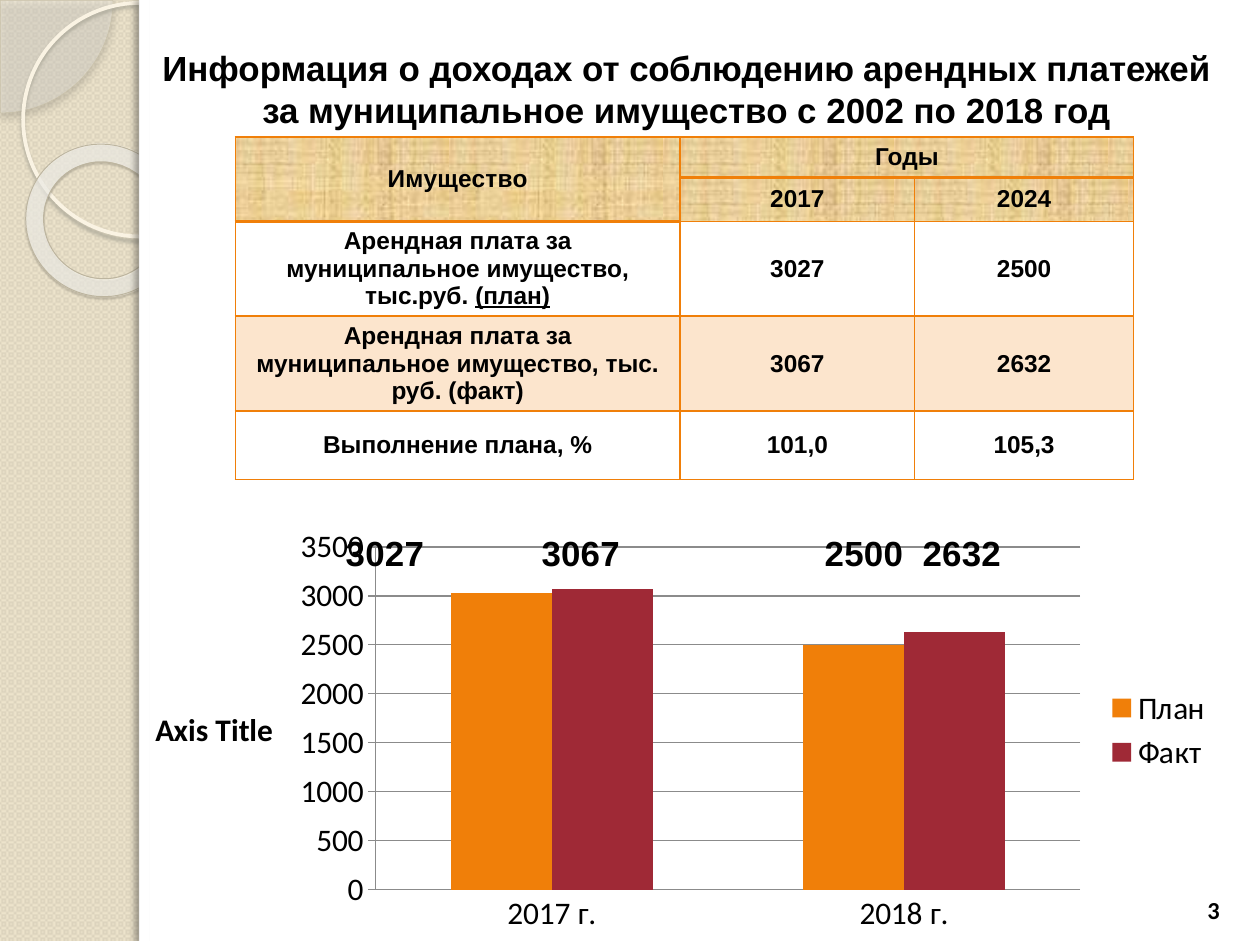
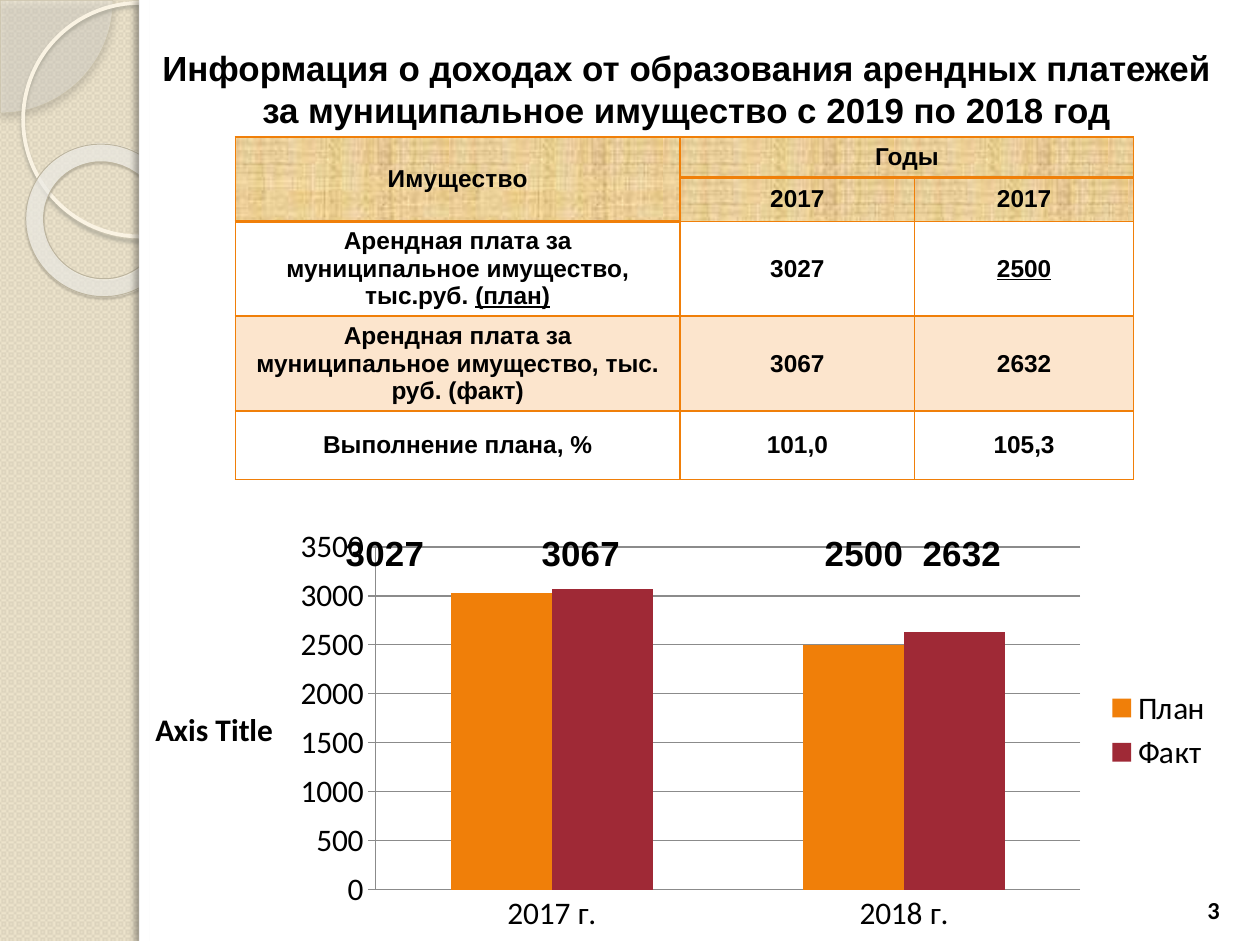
соблюдению: соблюдению -> образования (742, 70)
2002: 2002 -> 2019 (865, 112)
2017 2024: 2024 -> 2017 (1024, 200)
2500 underline: none -> present (1024, 269)
